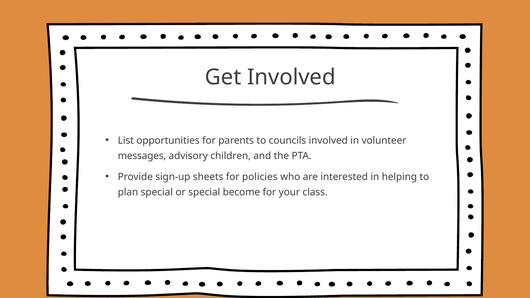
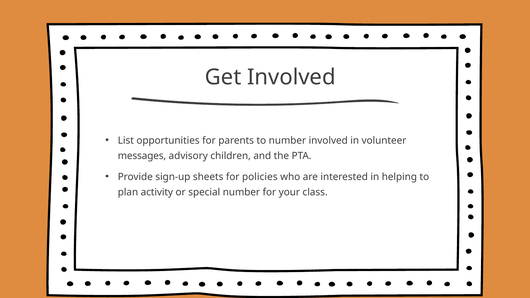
to councils: councils -> number (287, 140)
plan special: special -> activity (157, 192)
special become: become -> number (241, 192)
